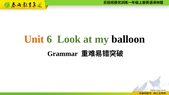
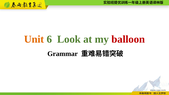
balloon colour: black -> red (128, 39)
